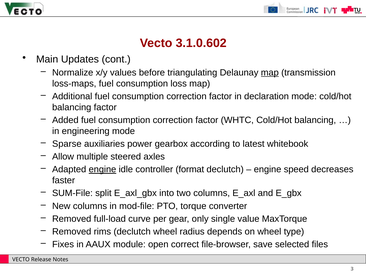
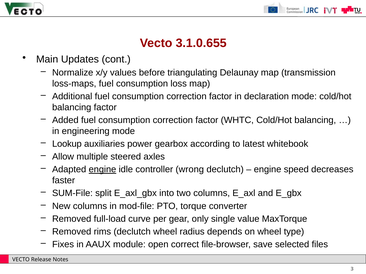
3.1.0.602: 3.1.0.602 -> 3.1.0.655 (201, 43)
map underline: present -> none (270, 73)
Sparse: Sparse -> Lookup (67, 144)
format: format -> wrong (190, 170)
